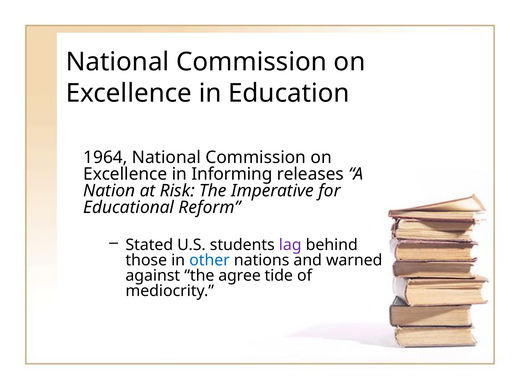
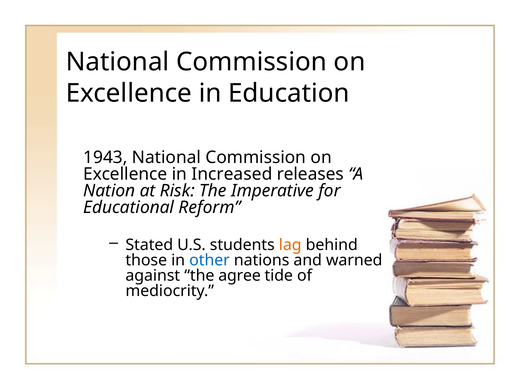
1964: 1964 -> 1943 (105, 158)
Informing: Informing -> Increased (232, 174)
lag colour: purple -> orange (290, 245)
